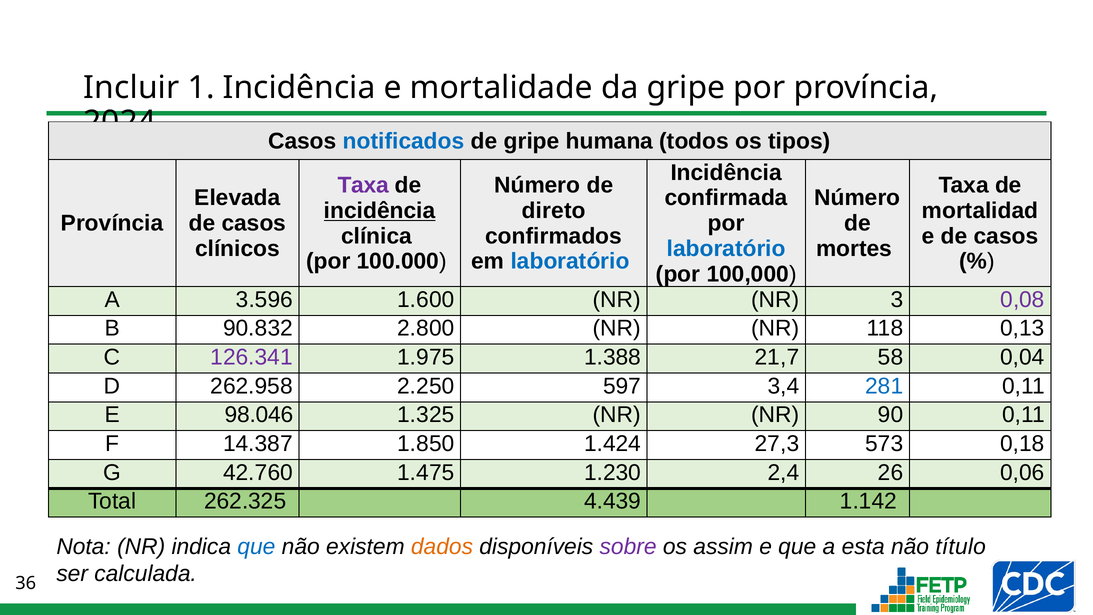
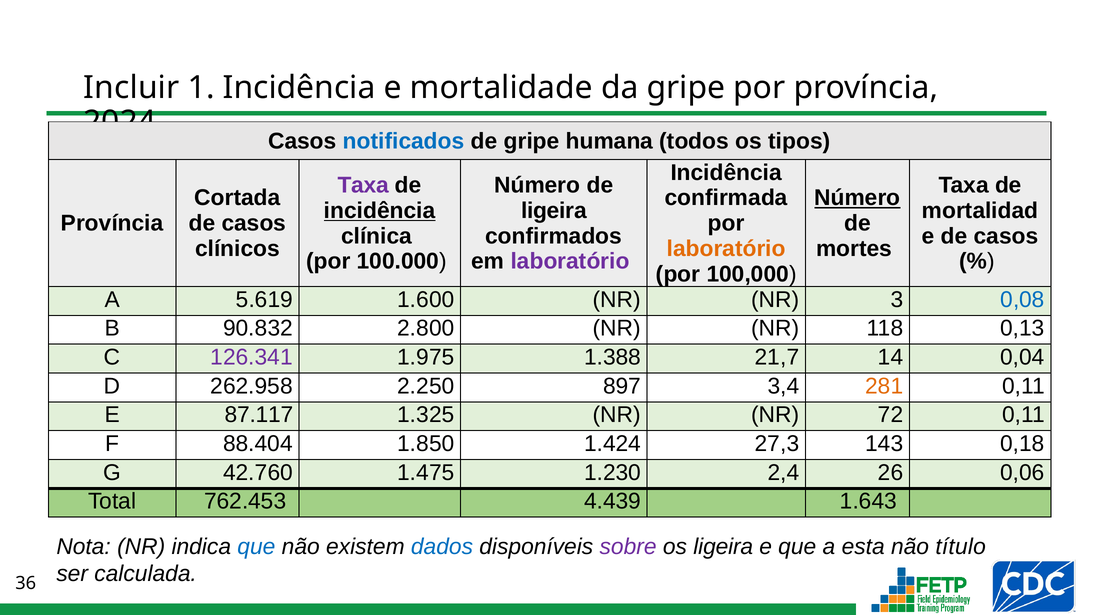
Elevada: Elevada -> Cortada (237, 198)
Número underline: none -> present (857, 198)
direto: direto -> ligeira (554, 211)
laboratório colour: blue -> orange (726, 249)
laboratório colour: blue -> purple (570, 261)
3.596: 3.596 -> 5.619 (264, 299)
0,08 colour: purple -> blue (1023, 299)
58: 58 -> 14 (891, 357)
597: 597 -> 897 (622, 386)
281 colour: blue -> orange (884, 386)
98.046: 98.046 -> 87.117 (259, 415)
90: 90 -> 72 (891, 415)
14.387: 14.387 -> 88.404 (258, 444)
573: 573 -> 143 (884, 444)
262.325: 262.325 -> 762.453 (245, 501)
1.142: 1.142 -> 1.643 (868, 501)
dados colour: orange -> blue (442, 546)
os assim: assim -> ligeira (723, 546)
